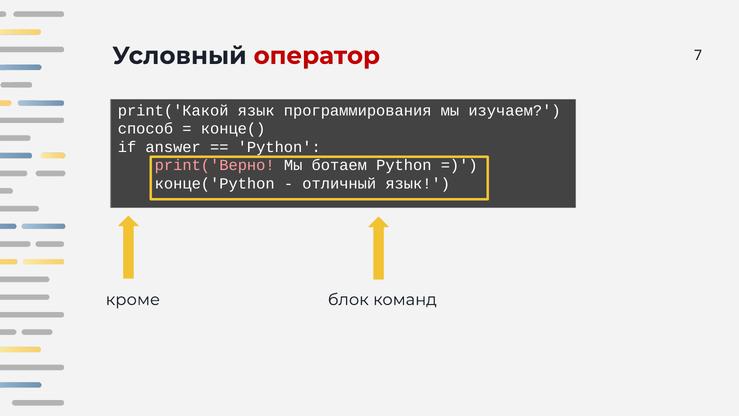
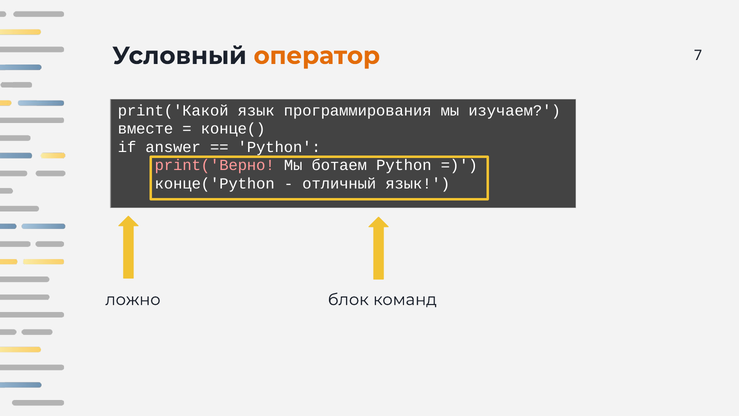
оператор colour: red -> orange (317, 56)
способ: способ -> вместе (145, 129)
кроме: кроме -> ложно (133, 299)
